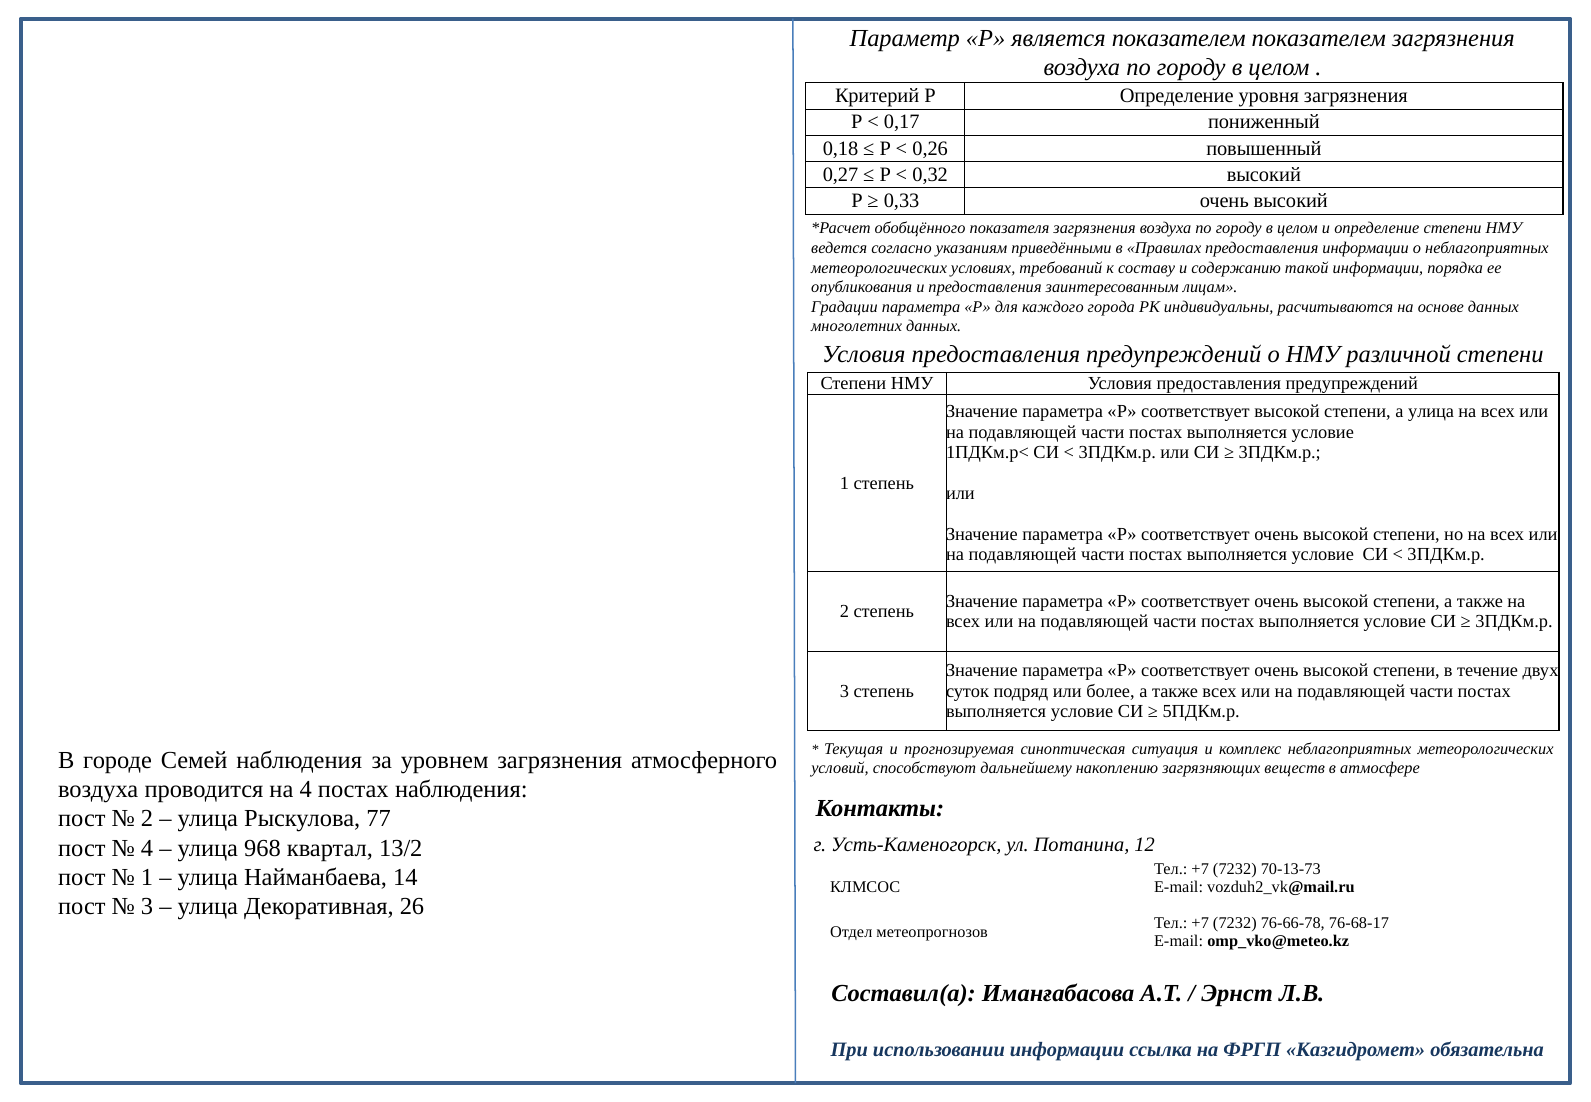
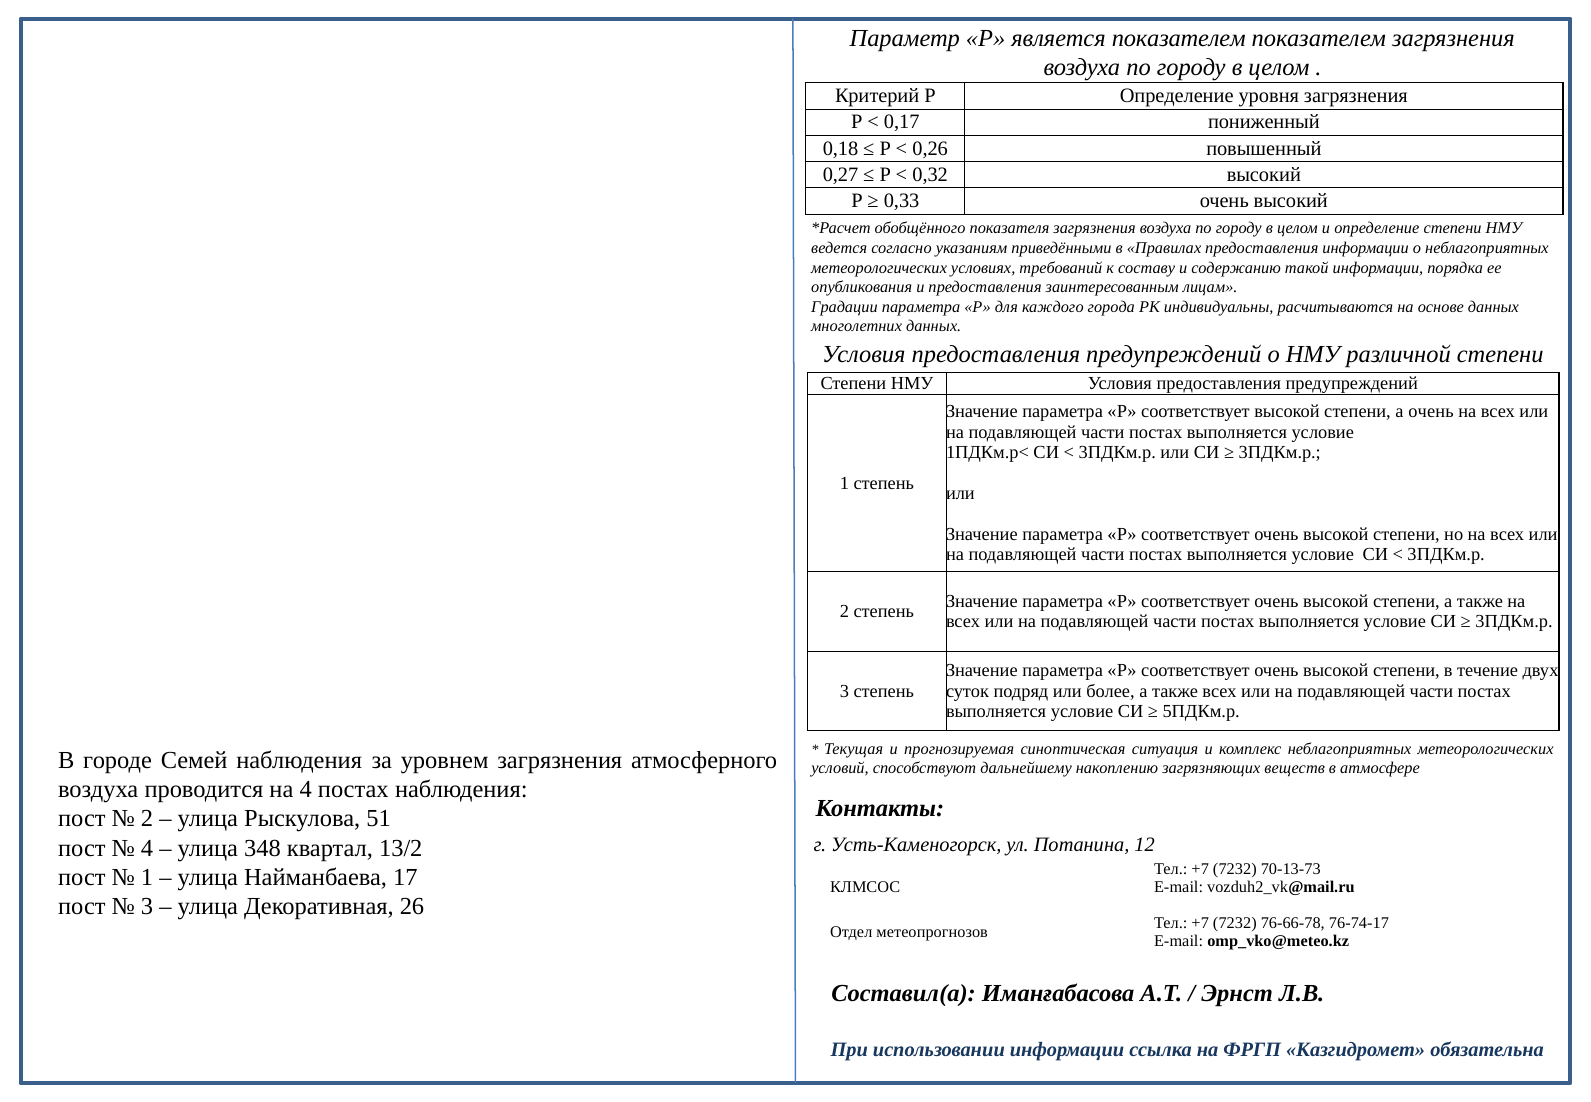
а улица: улица -> очень (1431, 412)
77: 77 -> 51 (379, 818)
968: 968 -> 348 (262, 848)
14: 14 -> 17 (405, 877)
76-68-17: 76-68-17 -> 76-74-17 (1359, 923)
